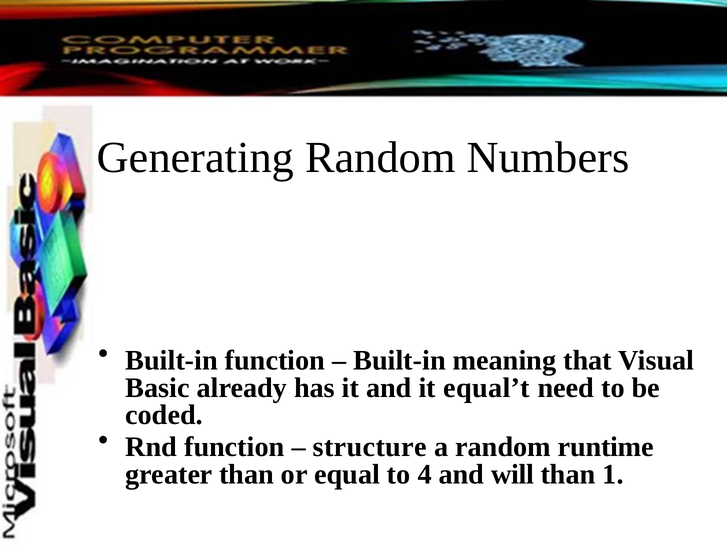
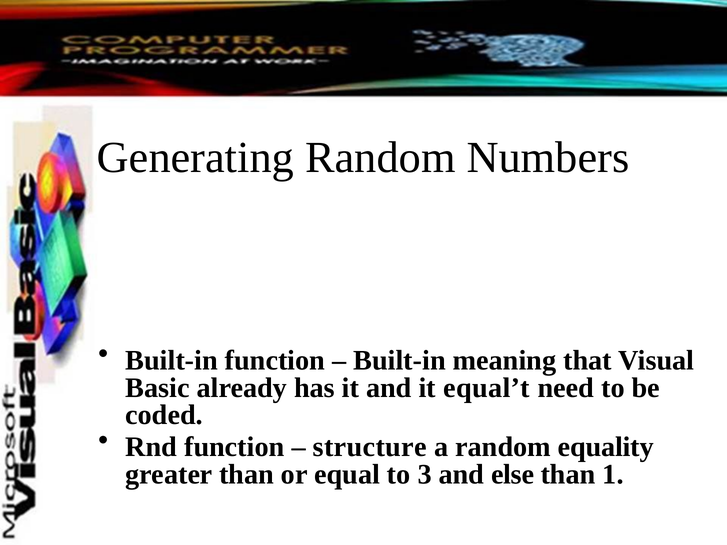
runtime: runtime -> equality (606, 447)
4: 4 -> 3 (425, 475)
will: will -> else (513, 475)
